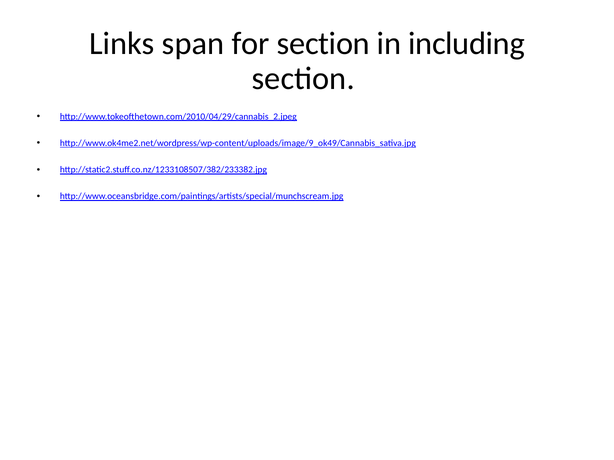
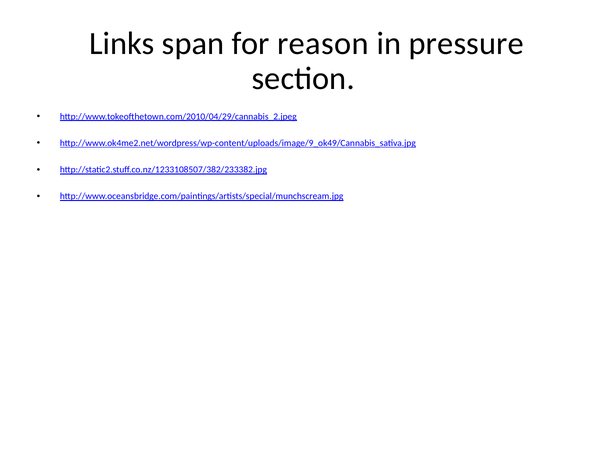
for section: section -> reason (323, 44)
including: including -> pressure (466, 44)
